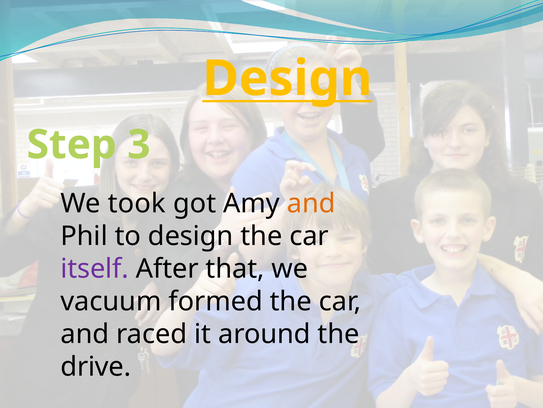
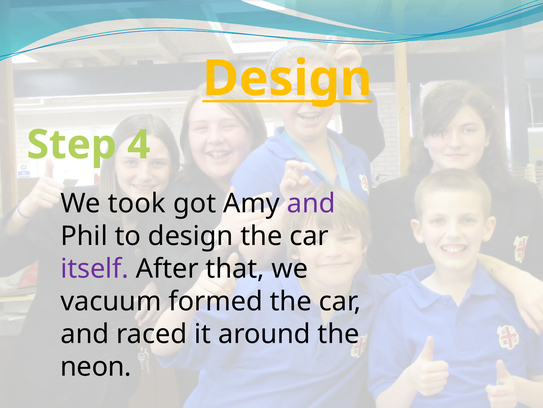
3: 3 -> 4 (139, 145)
and colour: orange -> purple (311, 203)
drive: drive -> neon (96, 366)
